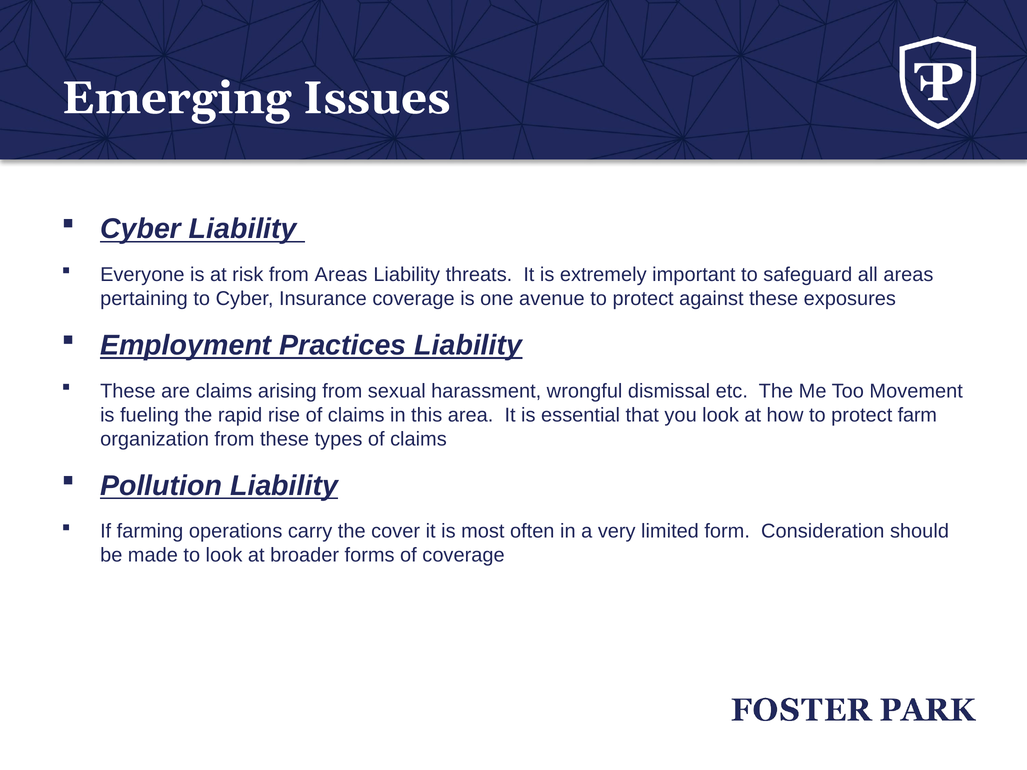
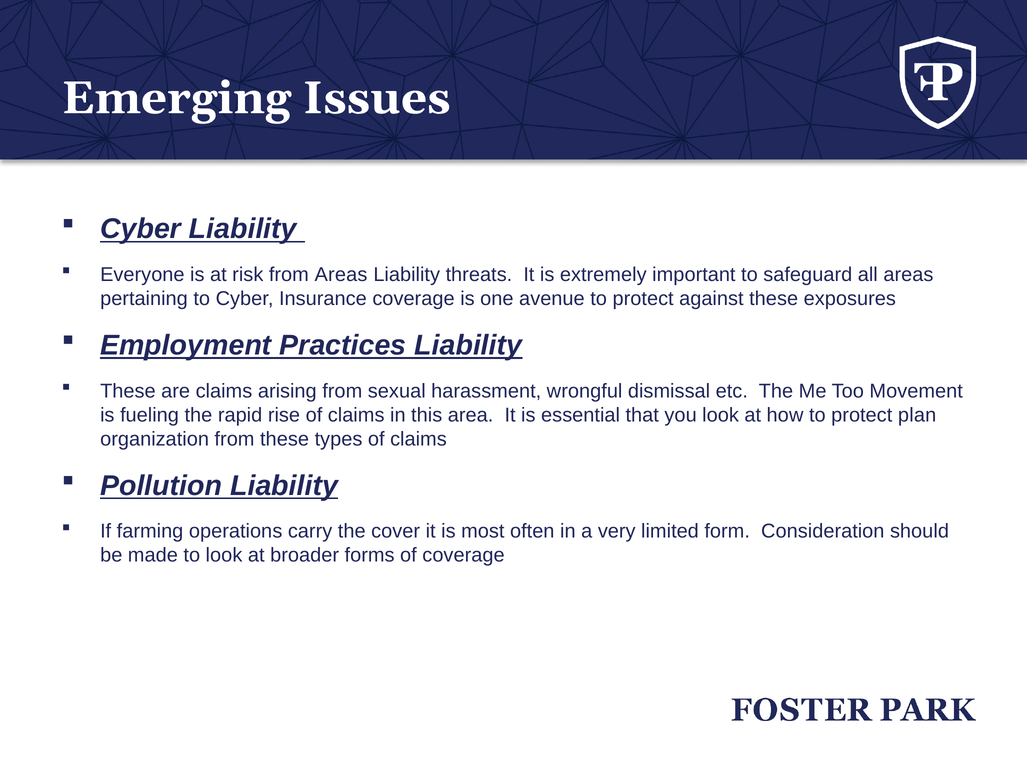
farm: farm -> plan (917, 415)
